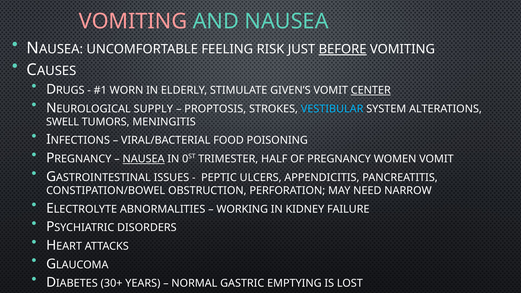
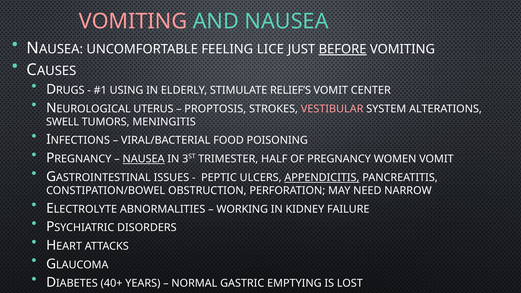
RISK: RISK -> LICE (270, 49)
WORN: WORN -> USING (127, 90)
GIVEN’S: GIVEN’S -> RELIEF’S (290, 90)
CENTER underline: present -> none (371, 90)
SUPPLY: SUPPLY -> UTERUS (153, 109)
VESTIBULAR colour: light blue -> pink (332, 109)
0: 0 -> 3 (185, 159)
APPENDICITIS underline: none -> present (322, 178)
30+: 30+ -> 40+ (112, 283)
